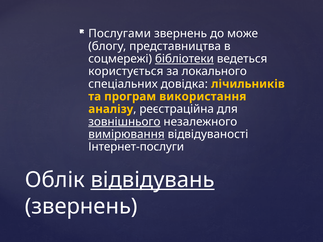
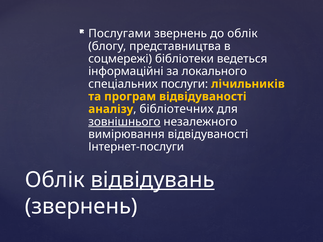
до може: може -> облік (242, 34)
бібліотеки underline: present -> none (184, 59)
користується: користується -> інформаційні (126, 71)
довідка: довідка -> послуги (184, 84)
програм використання: використання -> відвідуваності (203, 97)
реєстраційна: реєстраційна -> бібліотечних (177, 109)
вимірювання underline: present -> none (126, 134)
